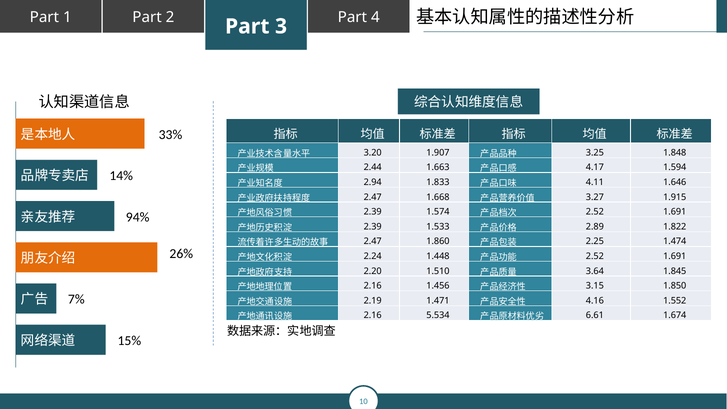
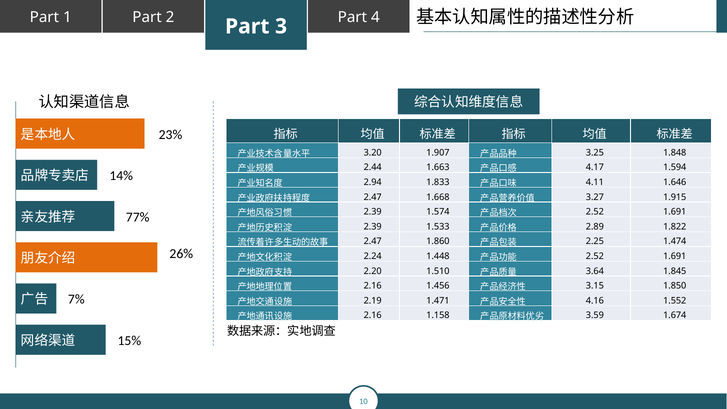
33%: 33% -> 23% (170, 135)
94%: 94% -> 77% (138, 217)
5.534: 5.534 -> 1.158 (438, 315)
6.61: 6.61 -> 3.59 (595, 315)
